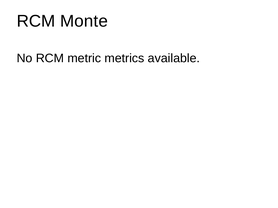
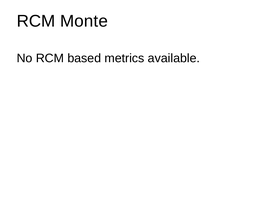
metric: metric -> based (84, 58)
